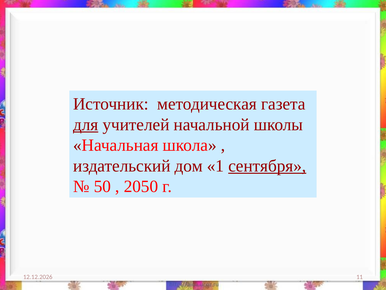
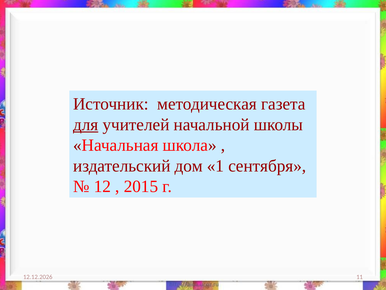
сентября underline: present -> none (267, 166)
50: 50 -> 12 (102, 186)
2050: 2050 -> 2015 (141, 186)
